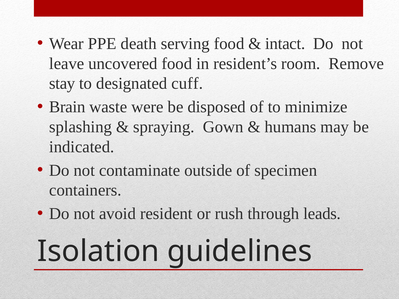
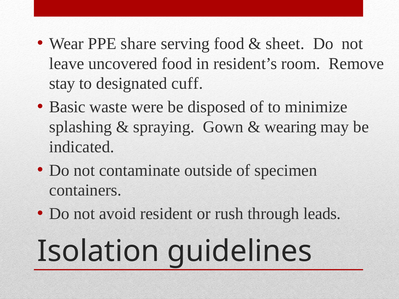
death: death -> share (139, 44)
intact: intact -> sheet (285, 44)
Brain: Brain -> Basic (67, 107)
humans: humans -> wearing (291, 127)
